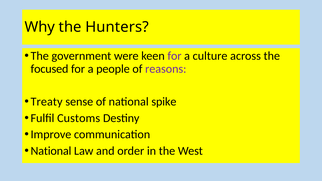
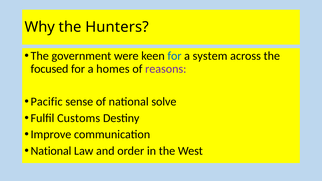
for colour: purple -> blue (174, 56)
culture: culture -> system (210, 56)
people: people -> homes (113, 69)
Treaty: Treaty -> Pacific (47, 102)
spike: spike -> solve (164, 102)
